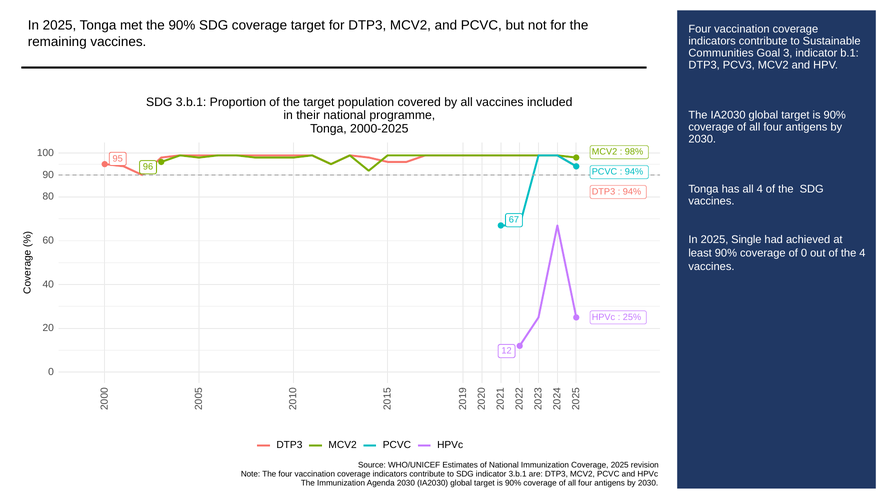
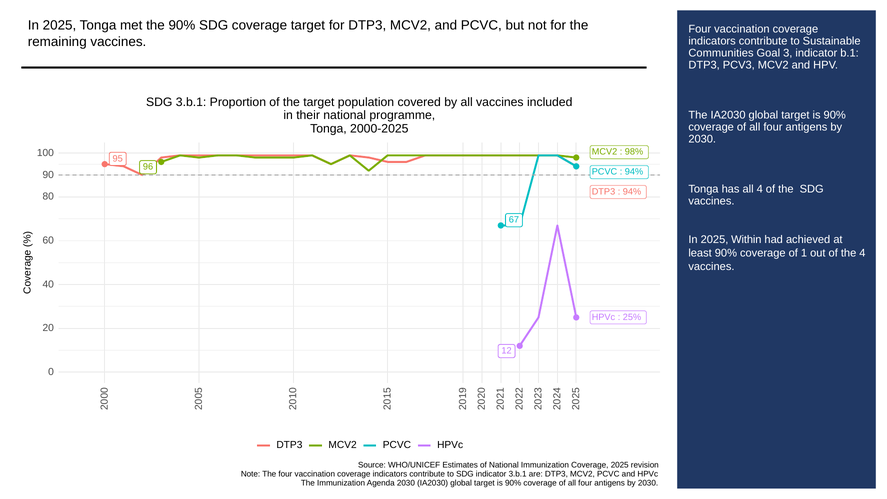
Single: Single -> Within (746, 240)
of 0: 0 -> 1 (804, 253)
